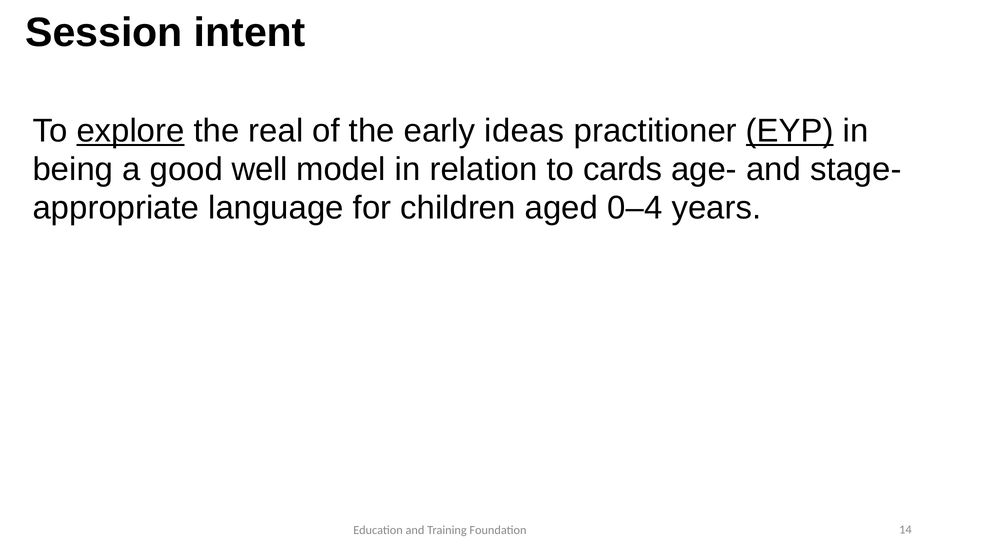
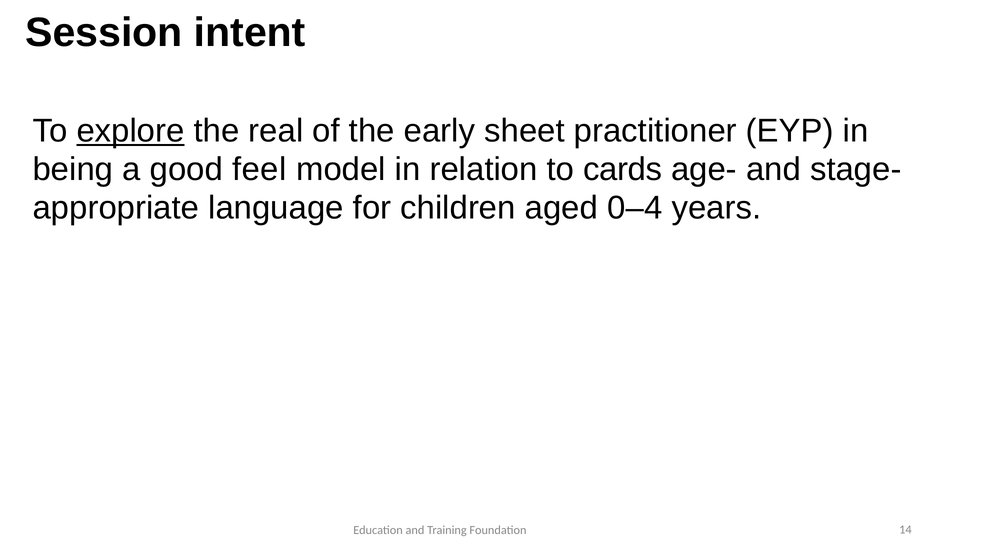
ideas: ideas -> sheet (525, 131)
EYP underline: present -> none (790, 131)
well: well -> feel (259, 169)
